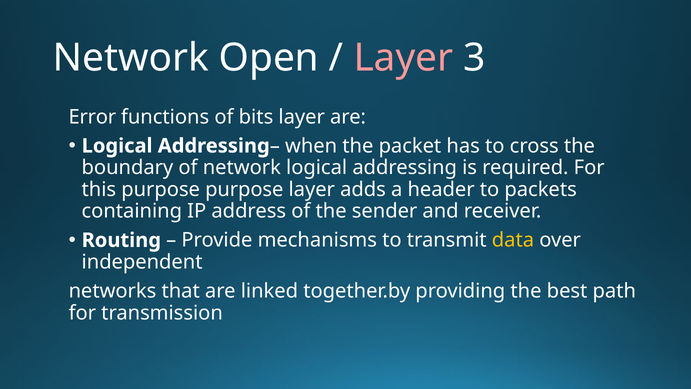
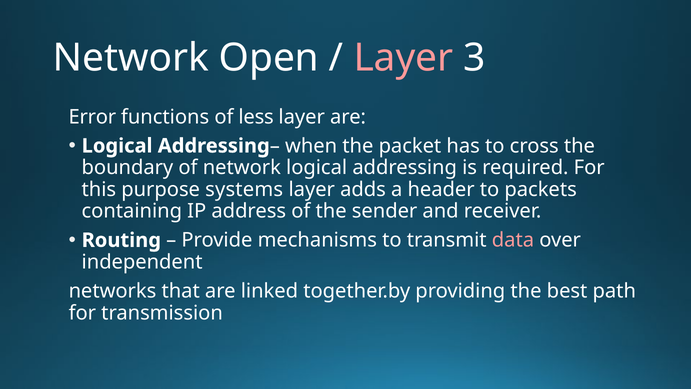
bits: bits -> less (256, 117)
purpose purpose: purpose -> systems (244, 189)
data colour: yellow -> pink (513, 240)
